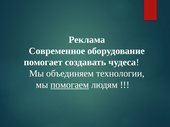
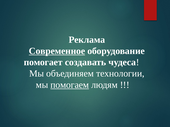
Современное underline: none -> present (57, 51)
